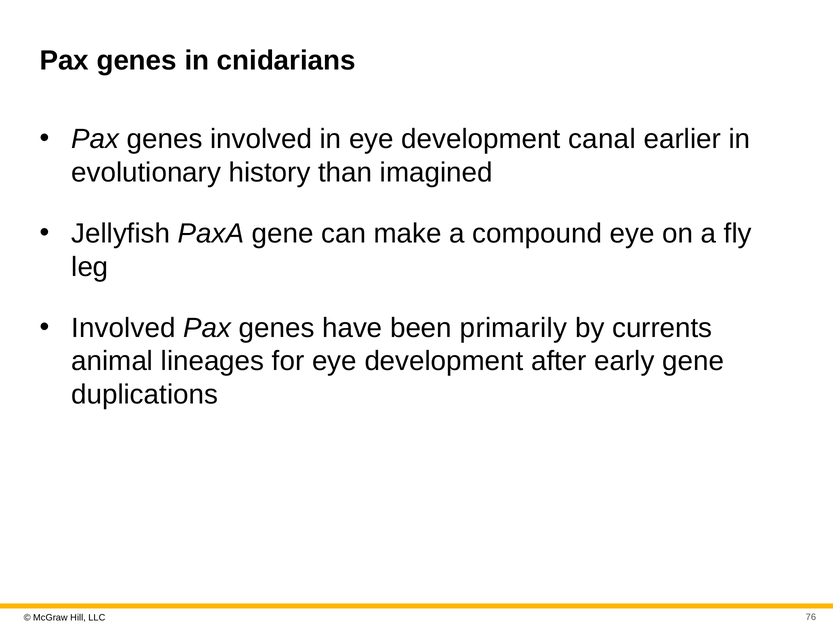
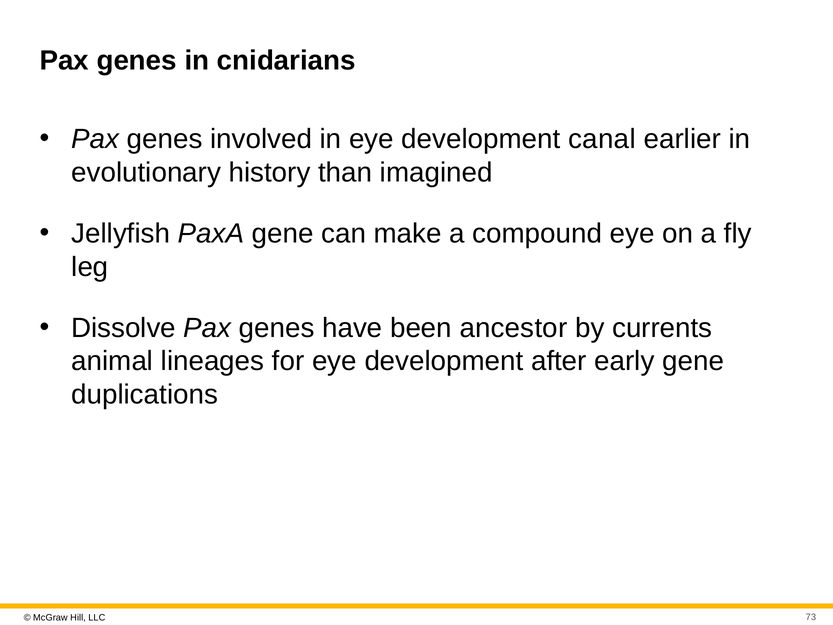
Involved: Involved -> Dissolve (124, 328)
primarily: primarily -> ancestor (513, 328)
76: 76 -> 73 (811, 617)
